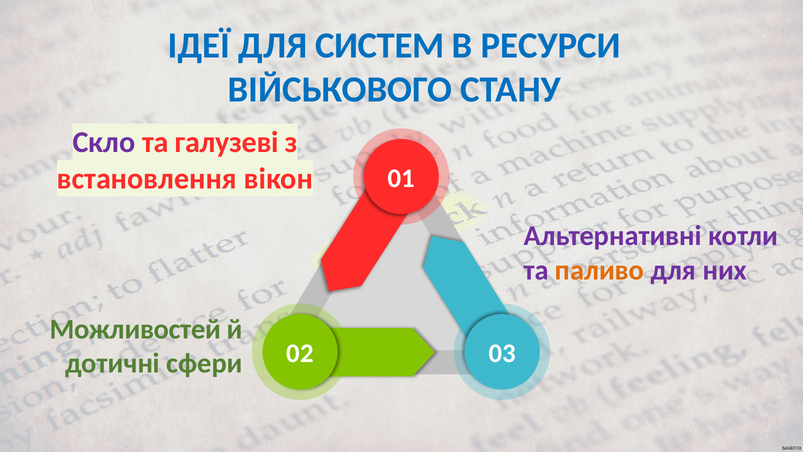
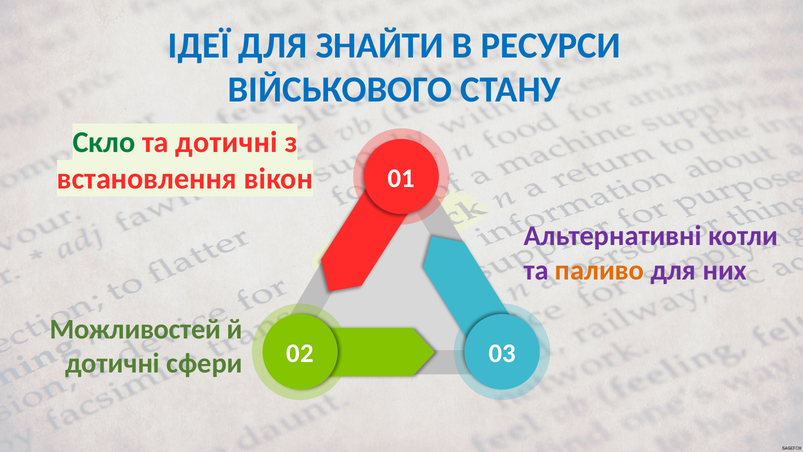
СИСТЕМ: СИСТЕМ -> ЗНАЙТИ (380, 45)
Скло colour: purple -> green (104, 142)
та галузеві: галузеві -> дотичні (227, 142)
